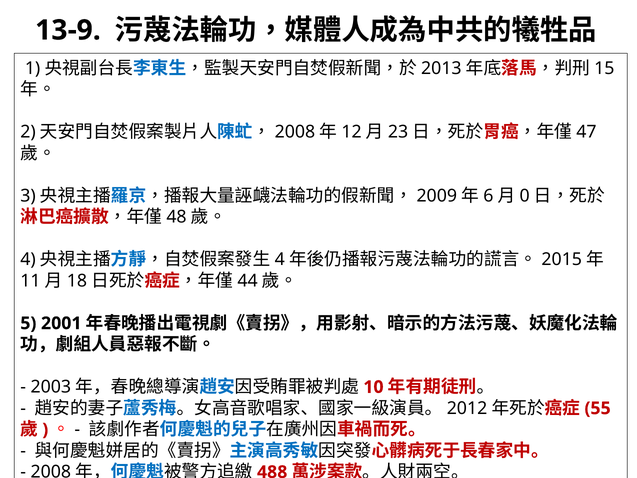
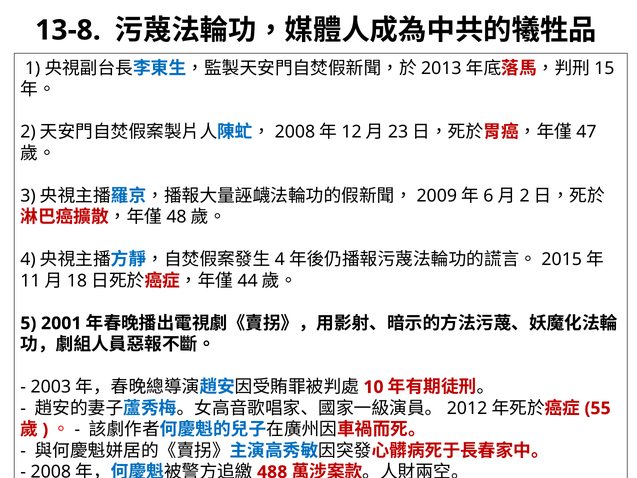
13-9: 13-9 -> 13-8 (68, 30)
0: 0 -> 2 (525, 196)
